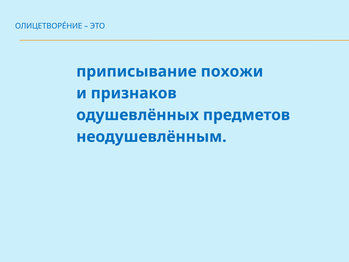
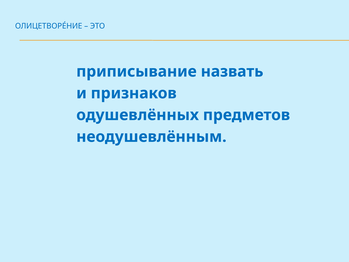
похожи: похожи -> назвать (232, 71)
